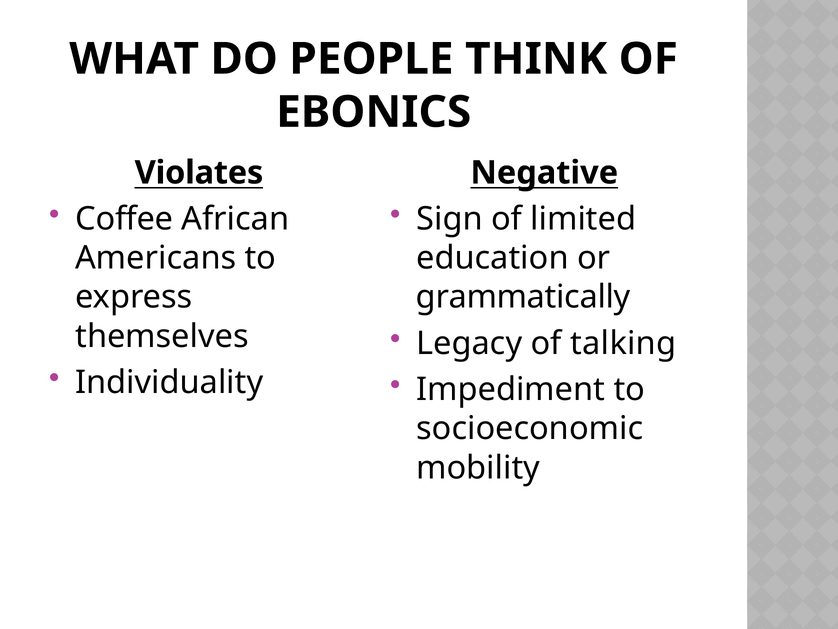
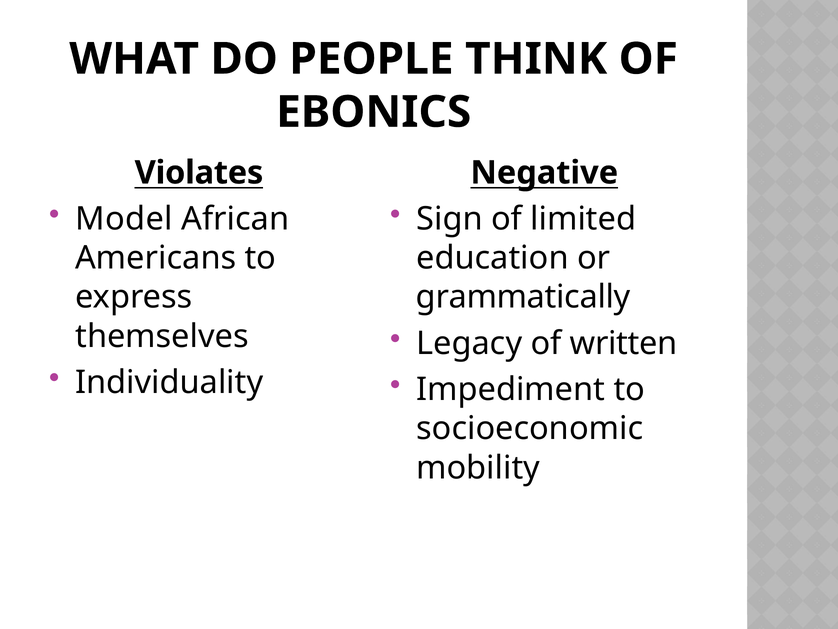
Coffee: Coffee -> Model (124, 219)
talking: talking -> written (624, 343)
